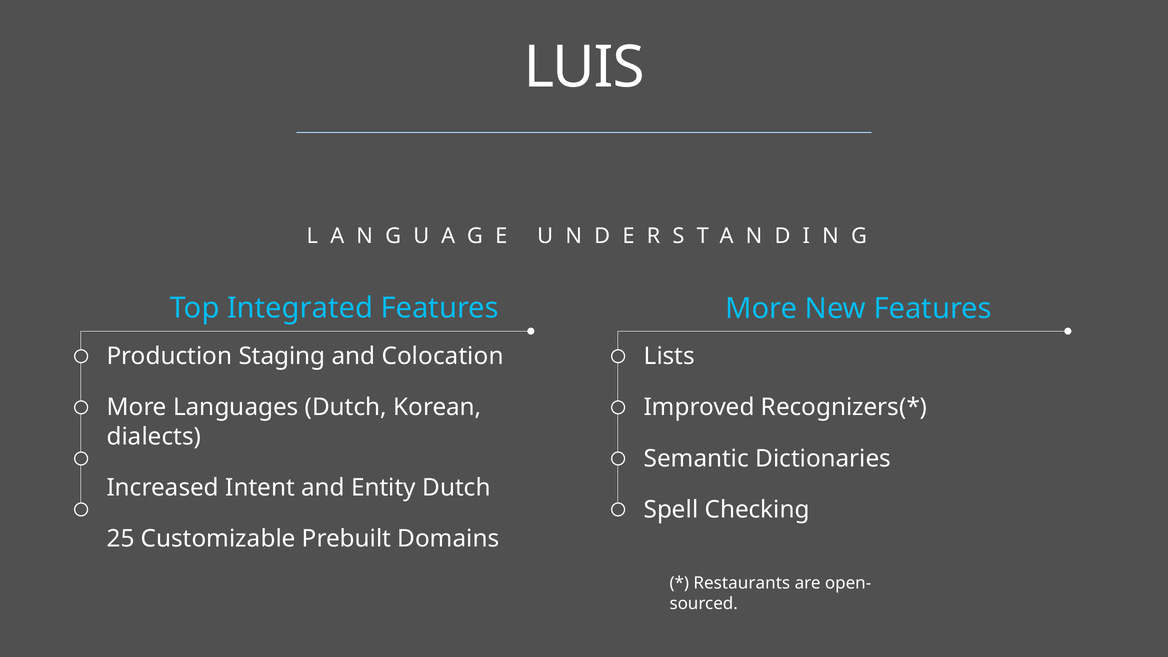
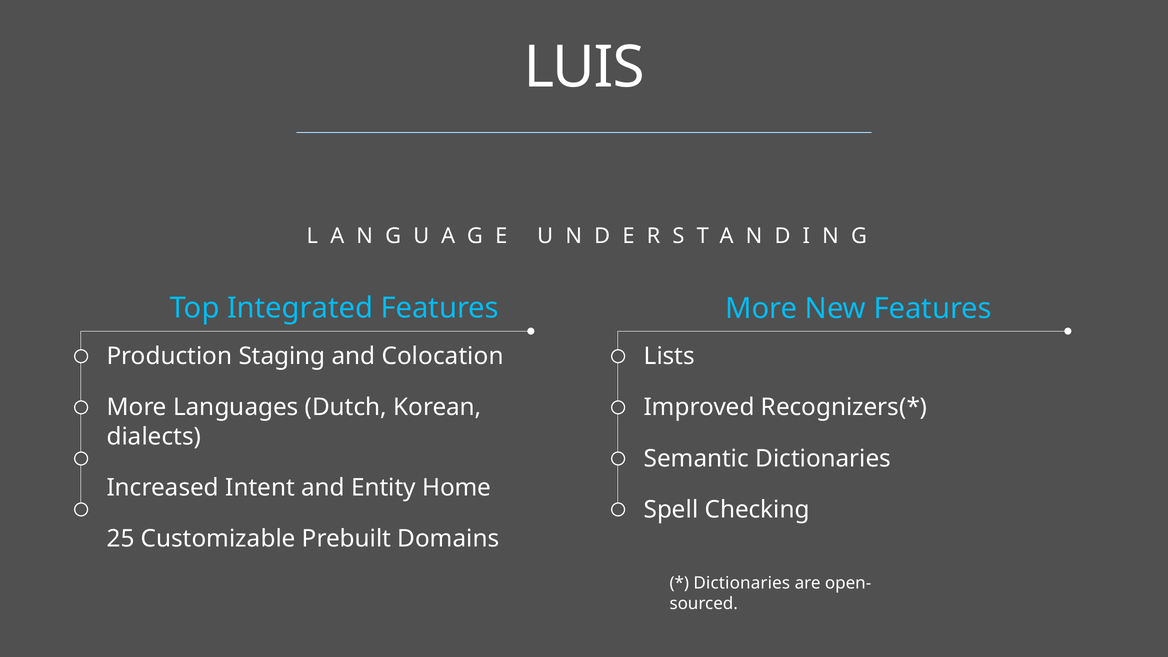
Entity Dutch: Dutch -> Home (457, 488)
Restaurants: Restaurants -> Dictionaries (742, 583)
